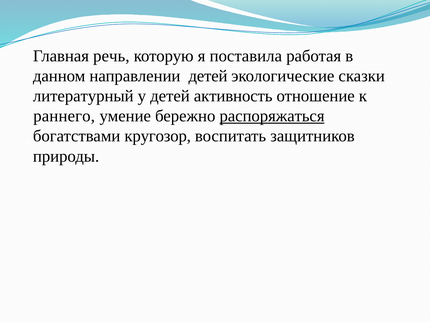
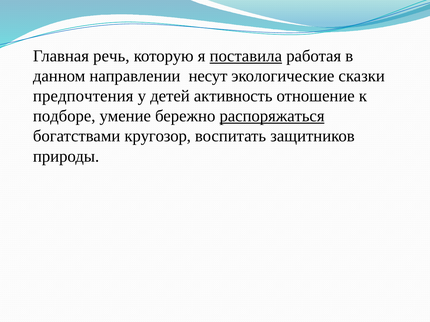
поставила underline: none -> present (246, 56)
направлении детей: детей -> несут (208, 76)
литературный: литературный -> предпочтения (83, 96)
раннего: раннего -> подборе (64, 116)
